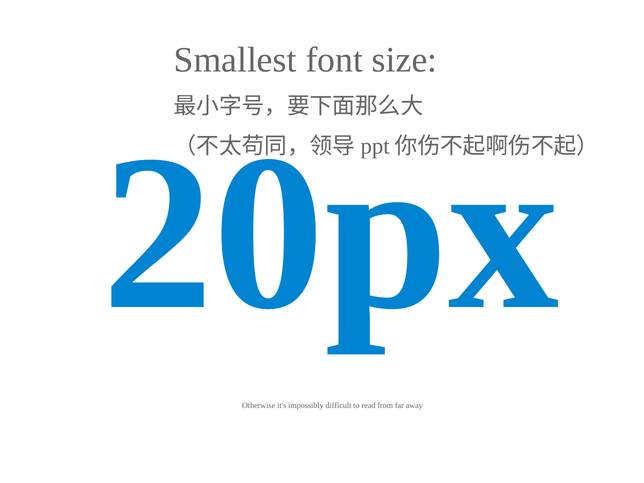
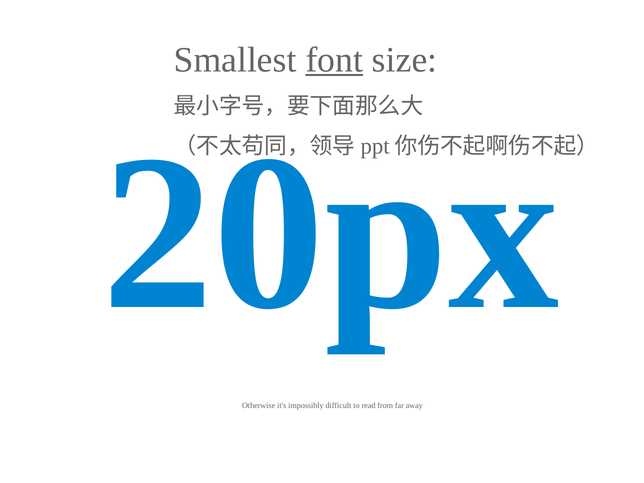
font underline: none -> present (334, 60)
